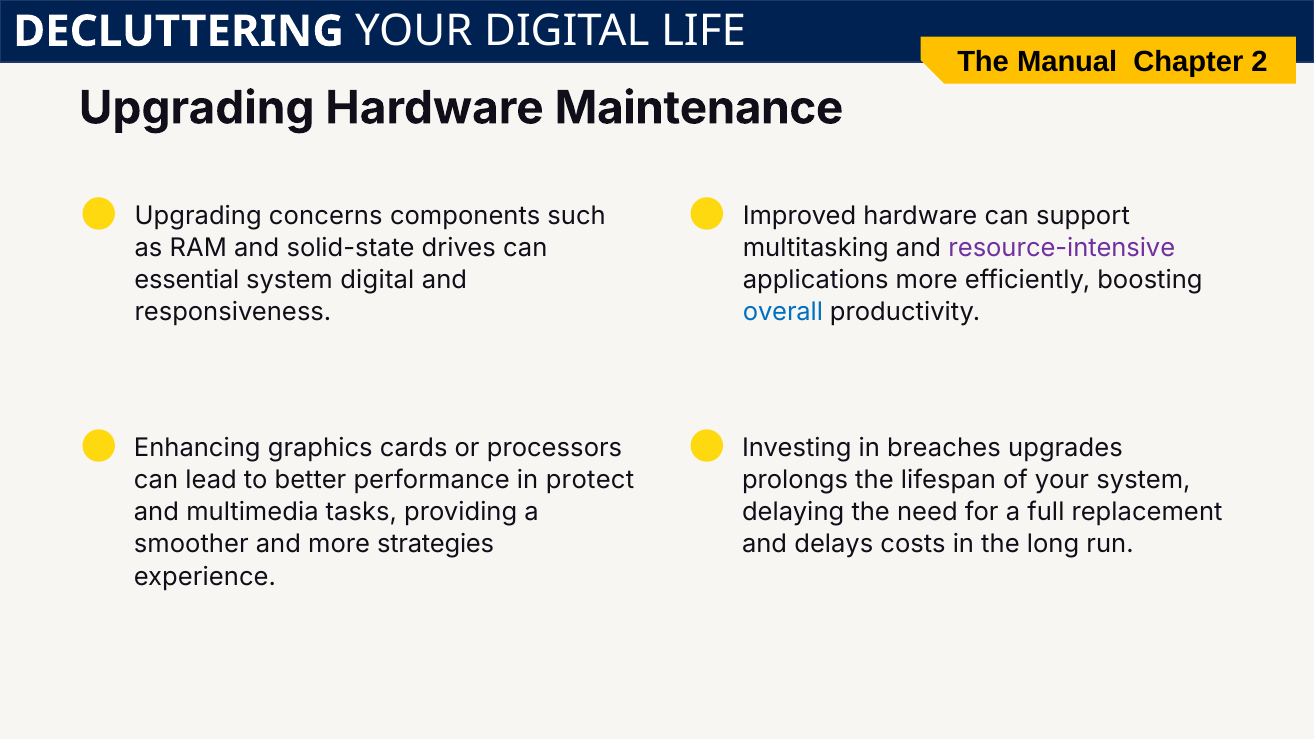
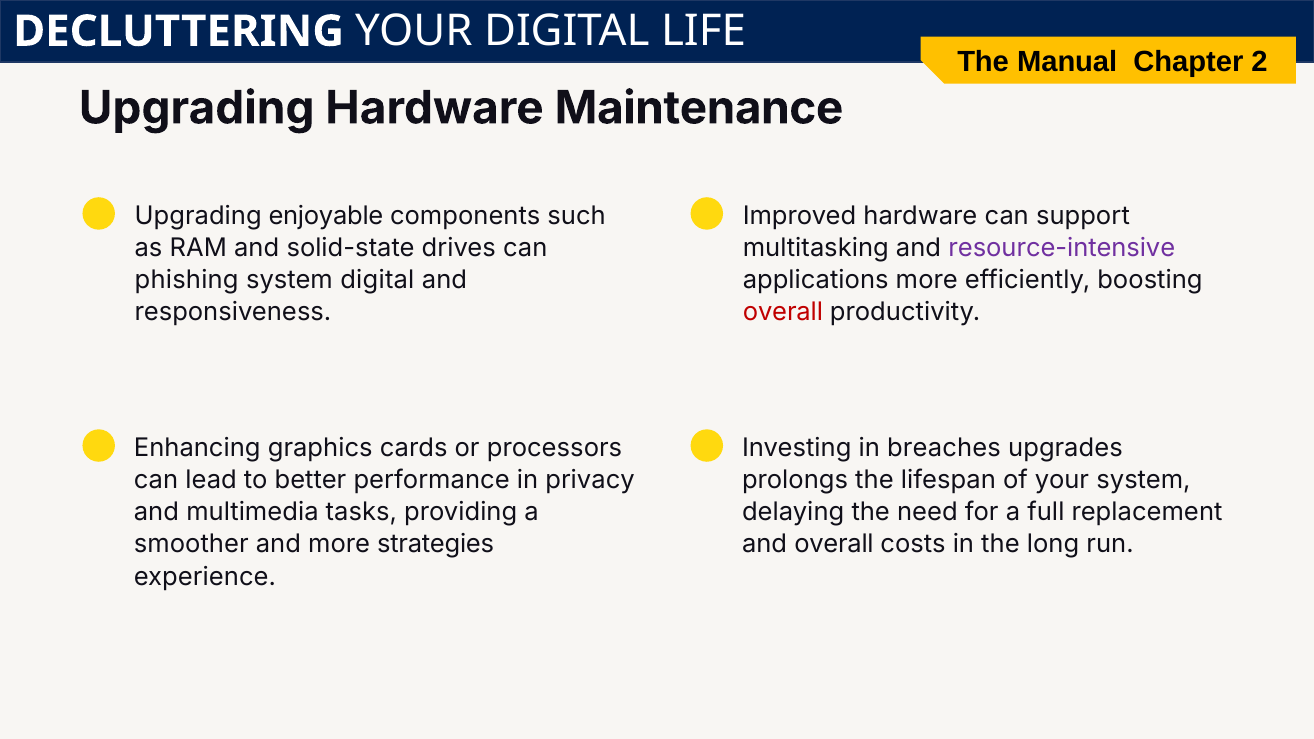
concerns: concerns -> enjoyable (326, 216)
essential: essential -> phishing (187, 280)
overall colour: blue -> red (783, 312)
protect: protect -> privacy (590, 480)
and delays: delays -> overall (834, 545)
